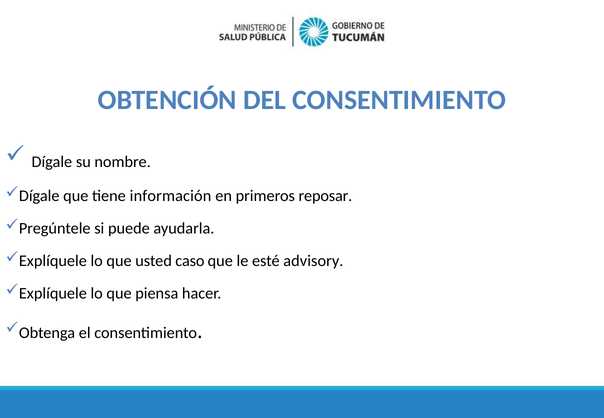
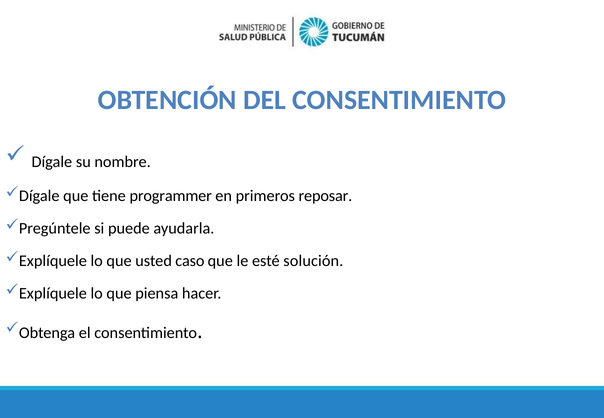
información: información -> programmer (171, 196)
advisory: advisory -> solución (313, 261)
